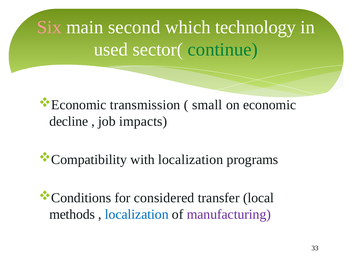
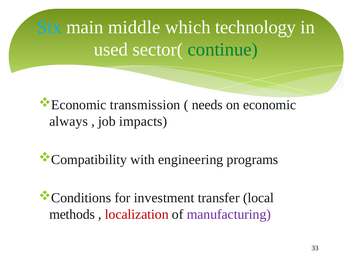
Six colour: pink -> light blue (49, 27)
second: second -> middle (134, 27)
small: small -> needs (207, 105)
decline: decline -> always (69, 121)
with localization: localization -> engineering (191, 160)
considered: considered -> investment (164, 198)
localization colour: blue -> red (137, 214)
